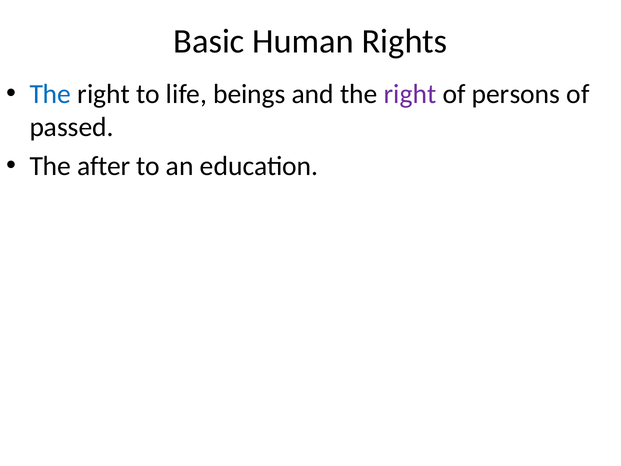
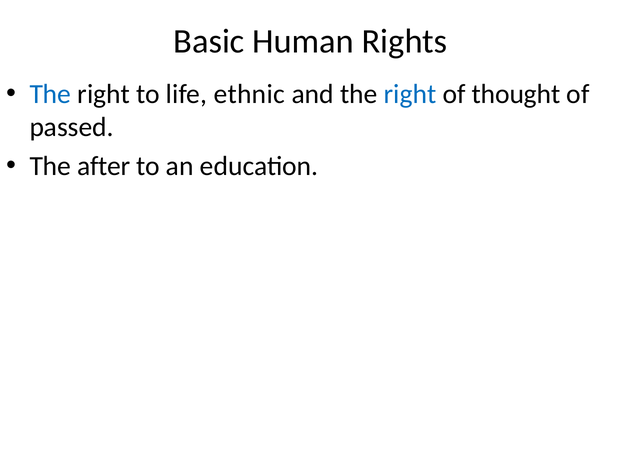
beings: beings -> ethnic (249, 94)
right colour: purple -> blue (410, 94)
persons: persons -> thought (516, 94)
